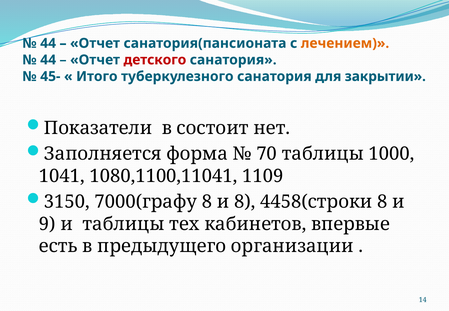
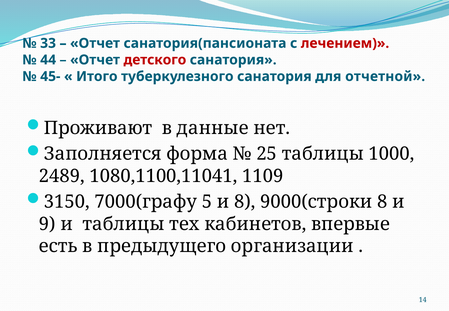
44: 44 -> 33 (48, 43)
лечением colour: orange -> red (345, 43)
закрытии: закрытии -> отчетной (385, 76)
Показатели: Показатели -> Проживают (98, 128)
состоит: состоит -> данные (213, 128)
70: 70 -> 25 (267, 154)
1041: 1041 -> 2489 (62, 176)
7000(графу 8: 8 -> 5 (207, 202)
4458(строки: 4458(строки -> 9000(строки (316, 202)
